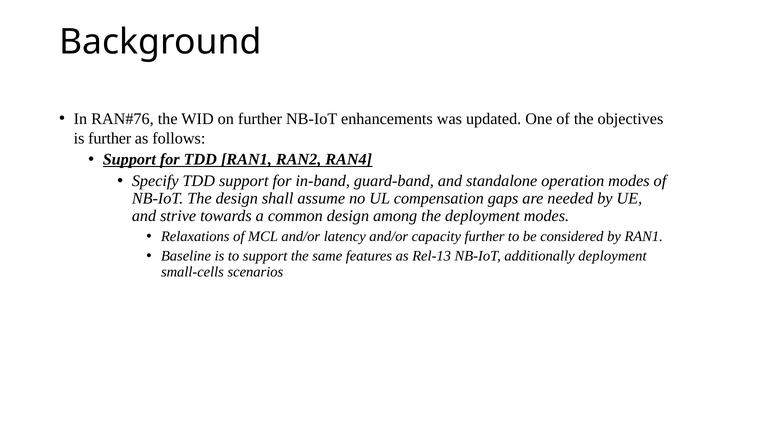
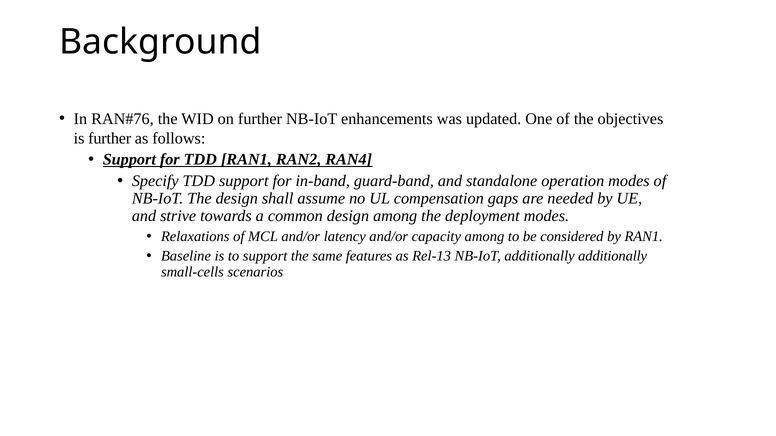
capacity further: further -> among (484, 237)
additionally deployment: deployment -> additionally (613, 256)
